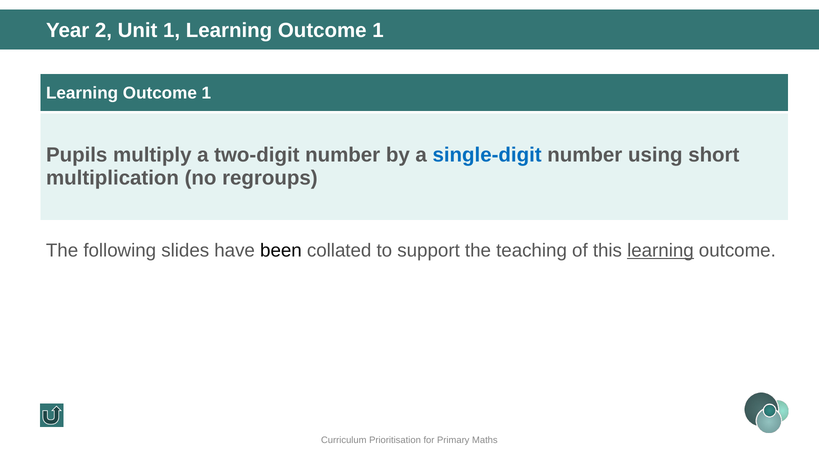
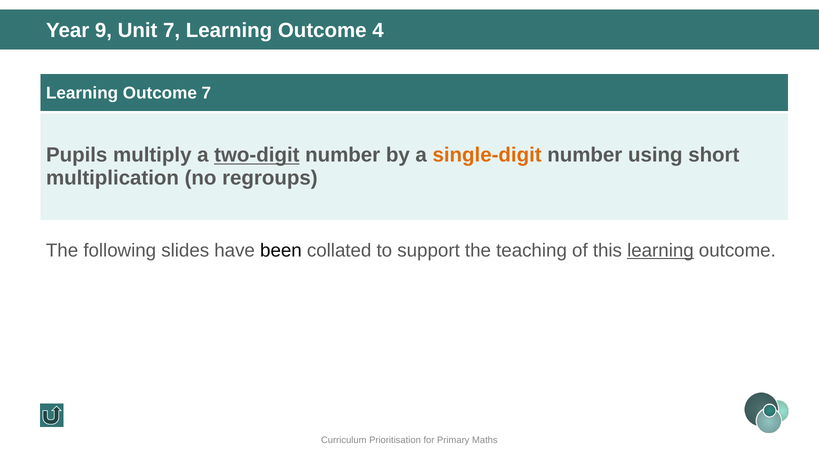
2: 2 -> 9 (103, 31)
Unit 1: 1 -> 7 (172, 31)
1: 1 -> 4 (378, 31)
1: 1 -> 7 (206, 93)
two-digit underline: none -> present (257, 155)
single-digit colour: blue -> orange (487, 155)
